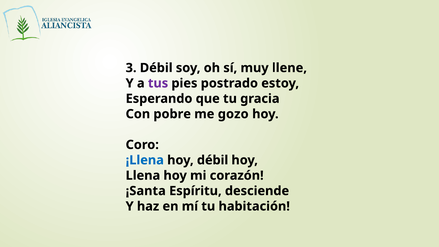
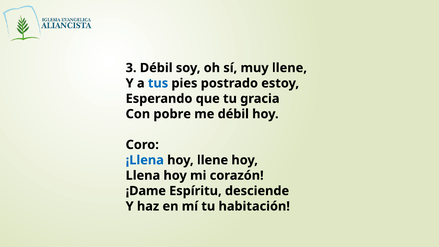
tus colour: purple -> blue (158, 83)
me gozo: gozo -> débil (233, 114)
hoy débil: débil -> llene (213, 160)
¡Santa: ¡Santa -> ¡Dame (146, 191)
